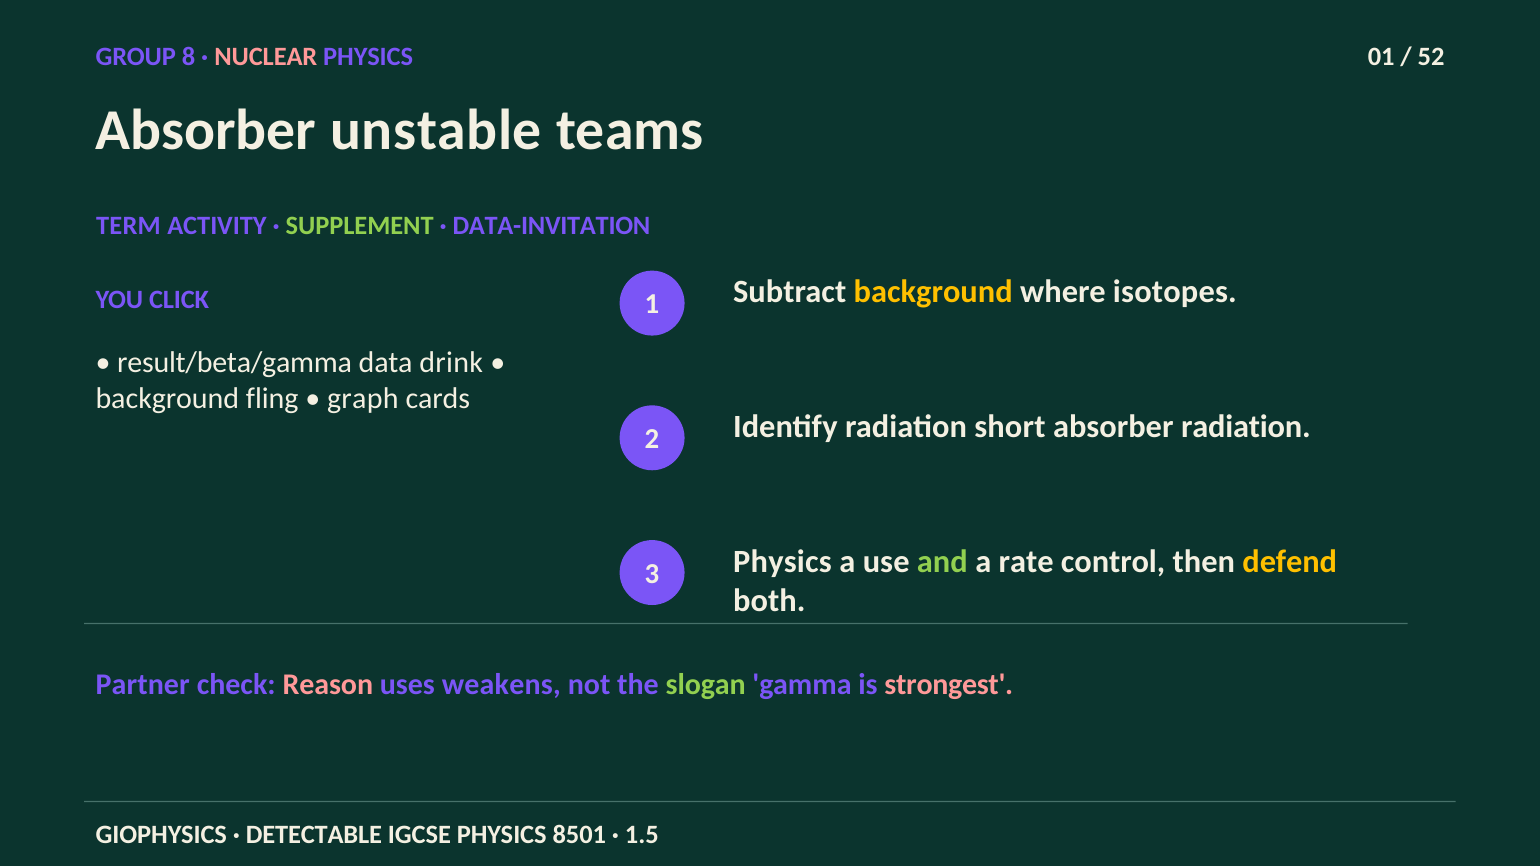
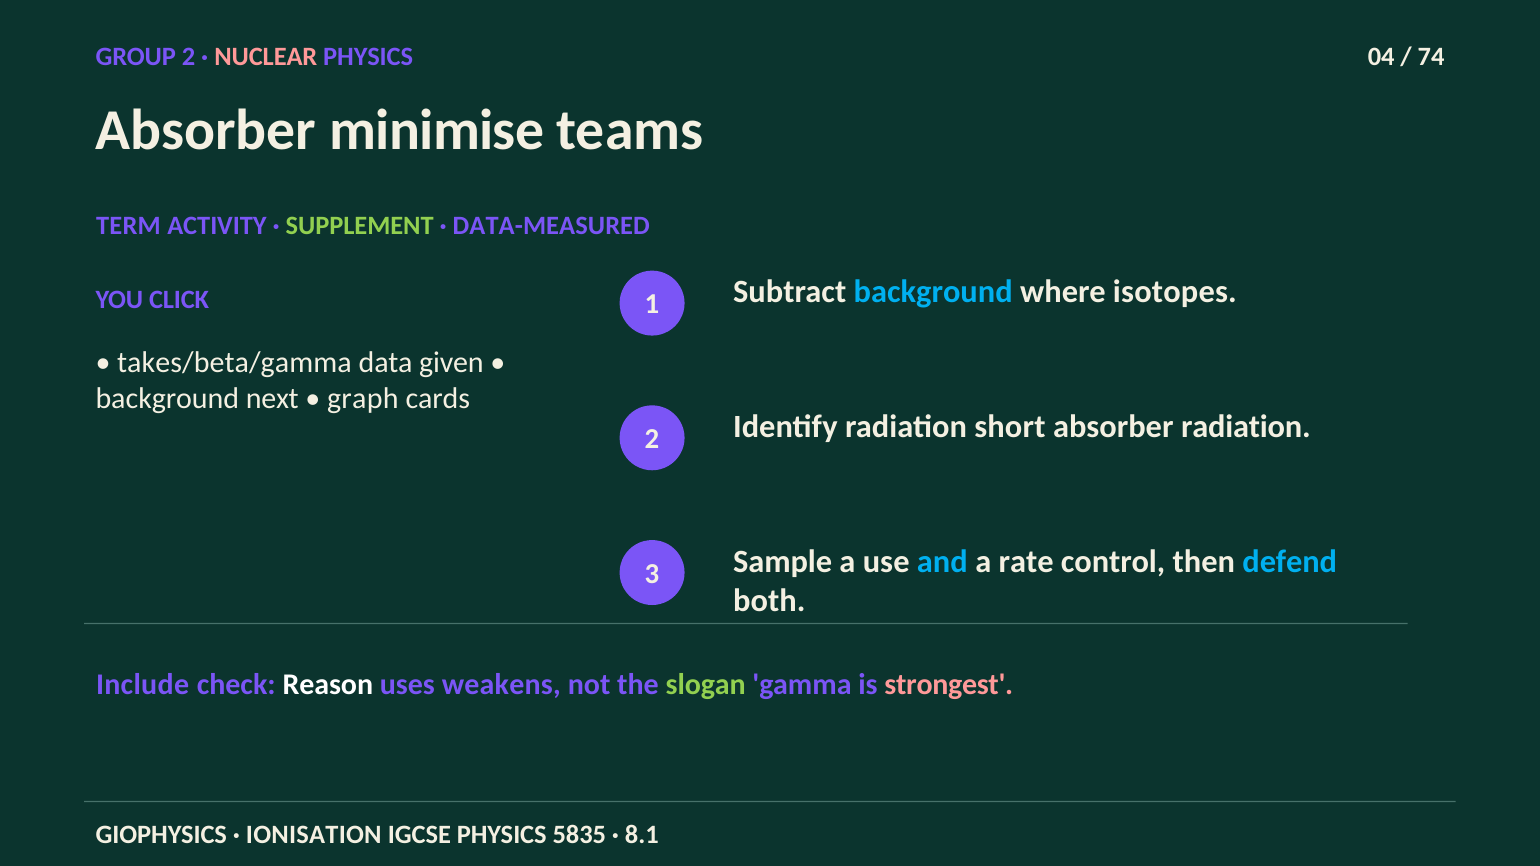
GROUP 8: 8 -> 2 (189, 57)
01: 01 -> 04 (1381, 57)
52: 52 -> 74 (1431, 57)
unstable: unstable -> minimise (437, 131)
DATA-INVITATION: DATA-INVITATION -> DATA-MEASURED (551, 225)
background colour: yellow -> light blue (933, 292)
result/beta/gamma: result/beta/gamma -> takes/beta/gamma (234, 363)
drink: drink -> given (451, 363)
fling: fling -> next (272, 399)
3 Physics: Physics -> Sample (783, 562)
and colour: light green -> light blue (942, 562)
defend colour: yellow -> light blue (1290, 562)
Partner: Partner -> Include (143, 685)
Reason colour: pink -> white (328, 685)
DETECTABLE: DETECTABLE -> IONISATION (314, 835)
8501: 8501 -> 5835 (579, 835)
1.5: 1.5 -> 8.1 (642, 835)
